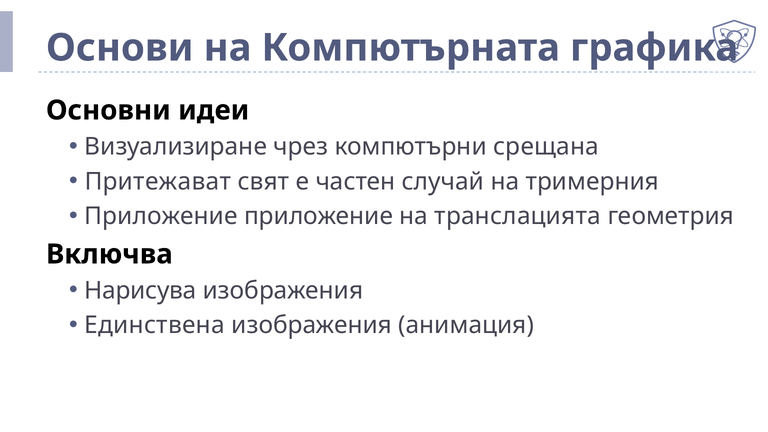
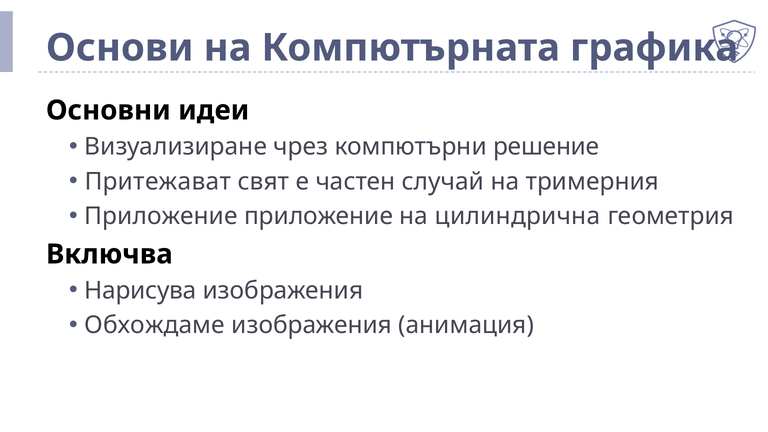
срещана: срещана -> решение (546, 147)
транслацията: транслацията -> цилиндрична (518, 216)
Единствена: Единствена -> Обхождаме (155, 325)
